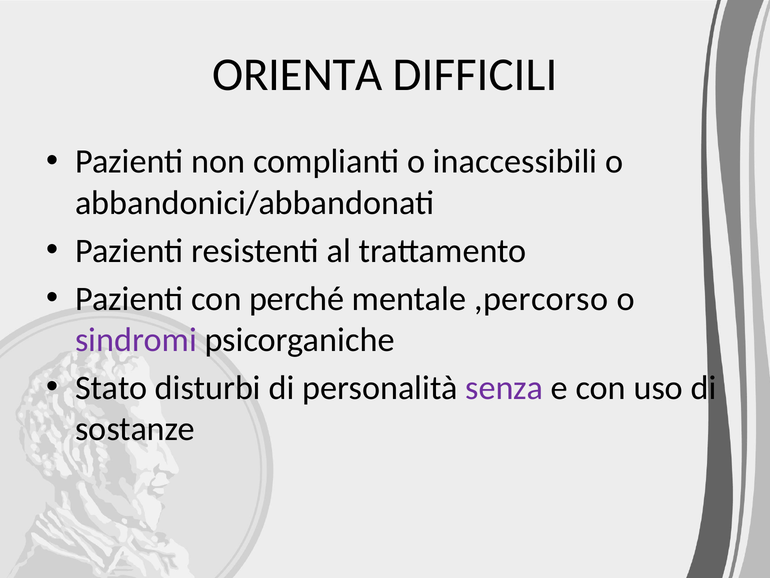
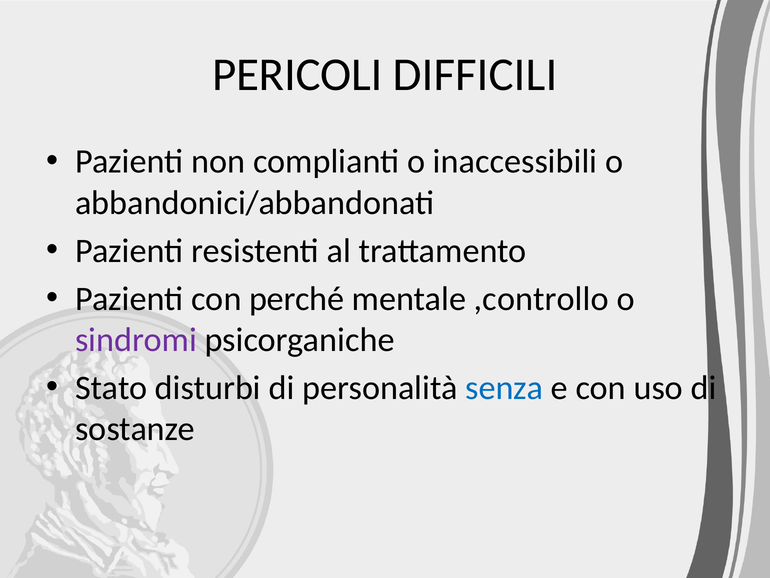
ORIENTA: ORIENTA -> PERICOLI (297, 75)
,percorso: ,percorso -> ,controllo (541, 298)
senza colour: purple -> blue (504, 387)
